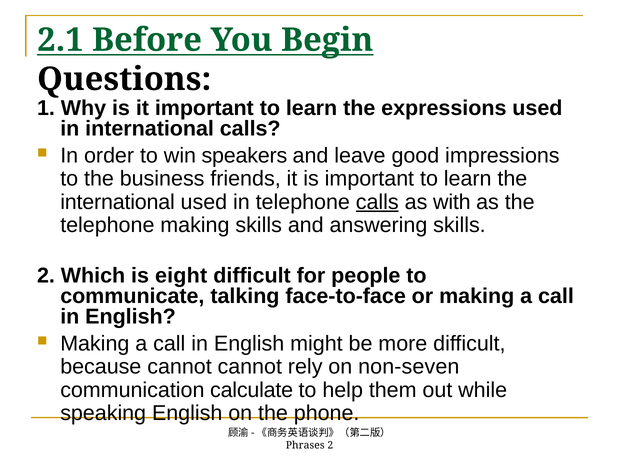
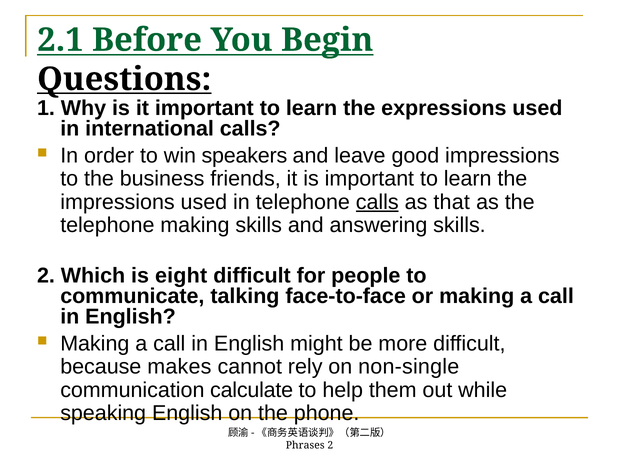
Questions underline: none -> present (124, 79)
international: international -> impressions (117, 202)
with: with -> that (452, 202)
because cannot: cannot -> makes (179, 367)
non-seven: non-seven -> non-single (409, 367)
